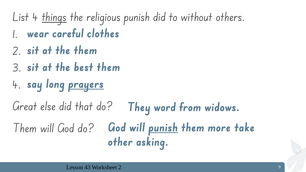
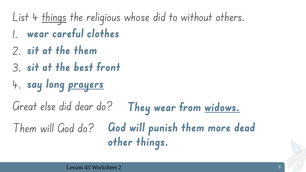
religious punish: punish -> whose (137, 17)
best them: them -> front (109, 67)
that: that -> dear (84, 107)
They word: word -> wear (165, 107)
widows underline: none -> present (222, 107)
punish underline: present -> none (163, 128)
take: take -> dead (245, 128)
other asking: asking -> things (153, 142)
